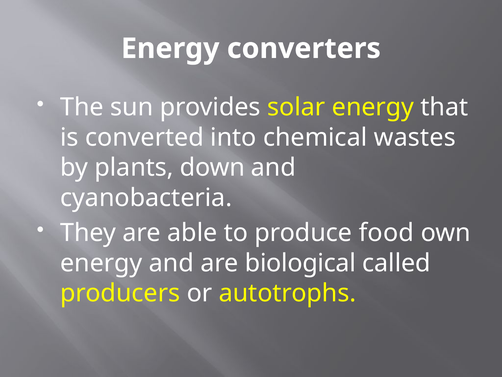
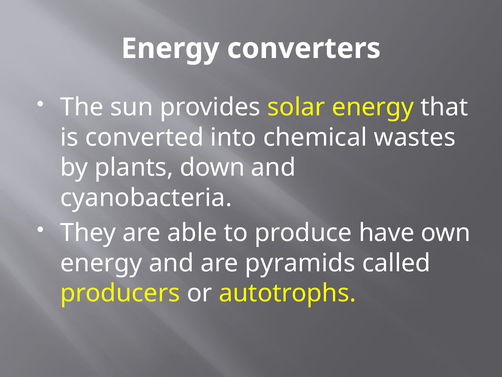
food: food -> have (387, 233)
biological: biological -> pyramids (300, 263)
